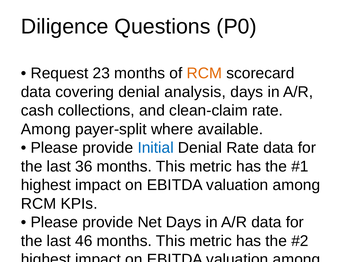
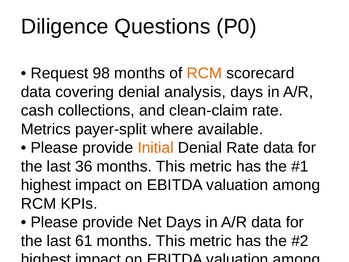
23: 23 -> 98 (101, 73)
Among: Among -> Metrics (46, 129)
Initial colour: blue -> orange (156, 148)
46: 46 -> 61 (84, 241)
